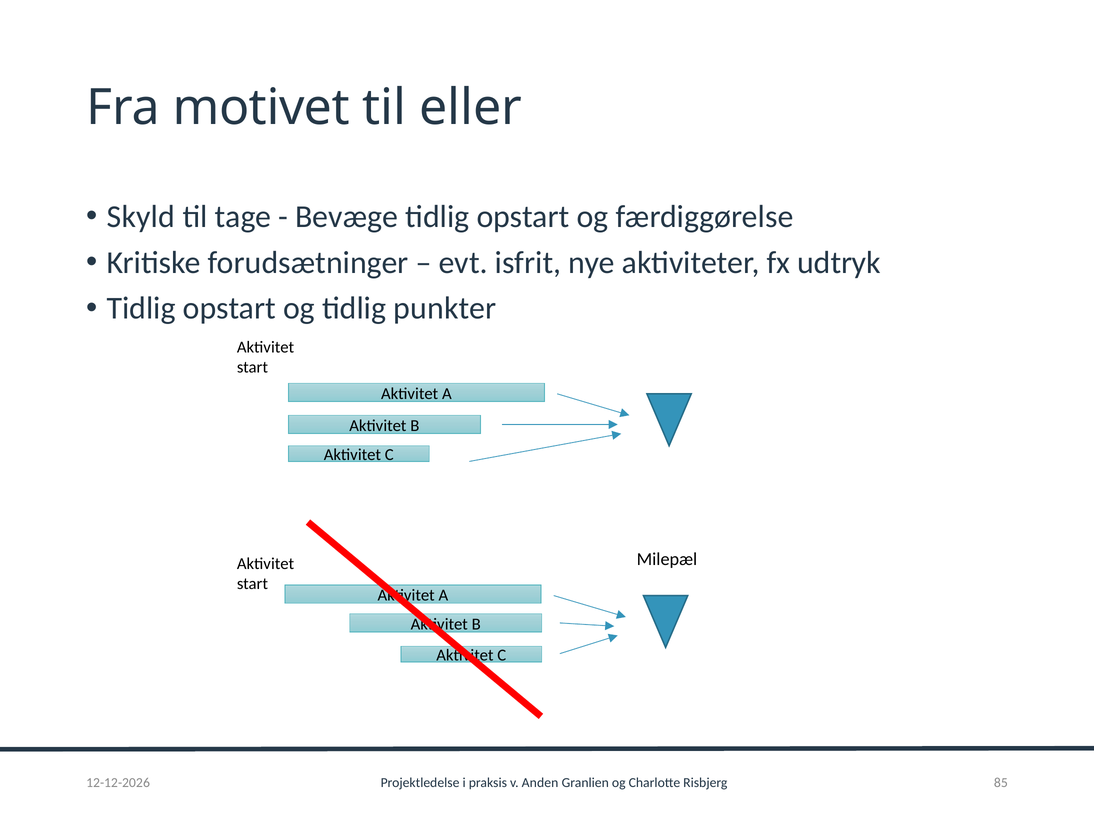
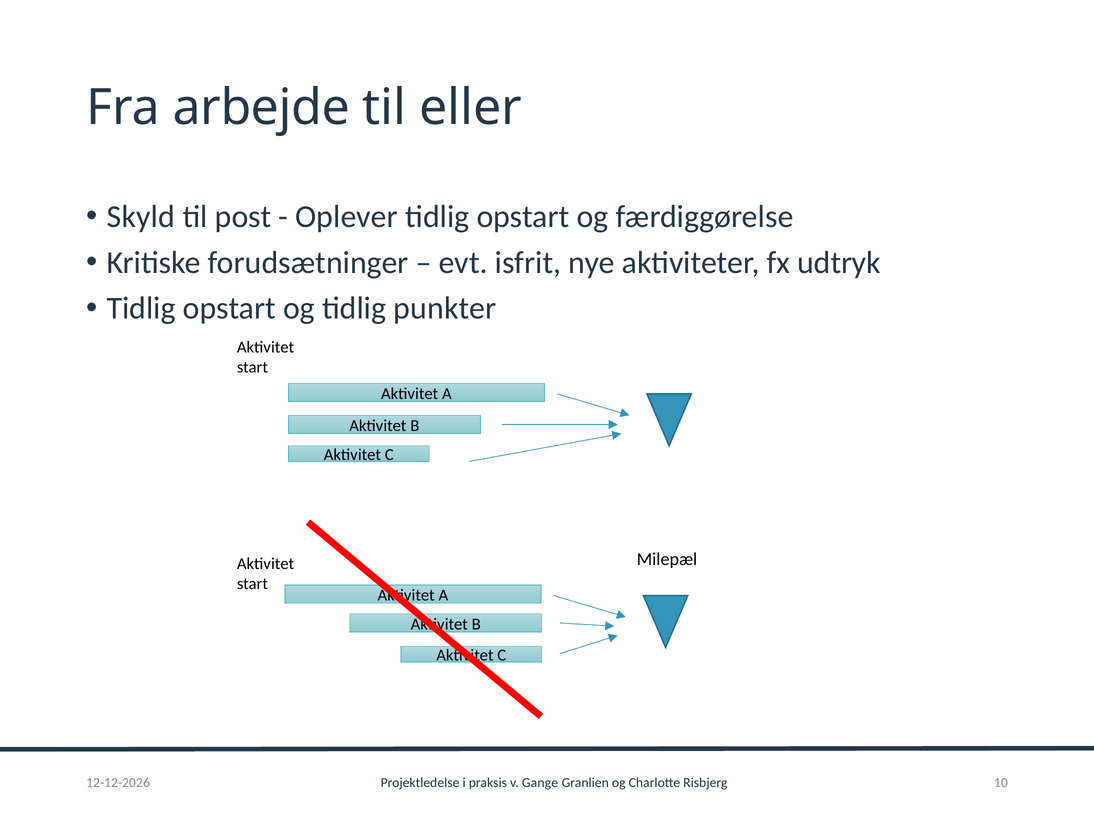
motivet: motivet -> arbejde (261, 108)
tage: tage -> post (243, 217)
Bevæge: Bevæge -> Oplever (347, 217)
Anden: Anden -> Gange (540, 783)
85: 85 -> 10 (1001, 783)
